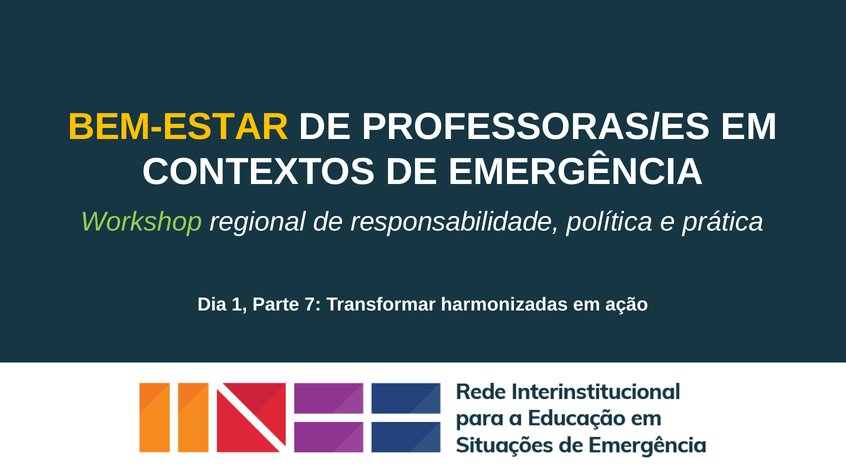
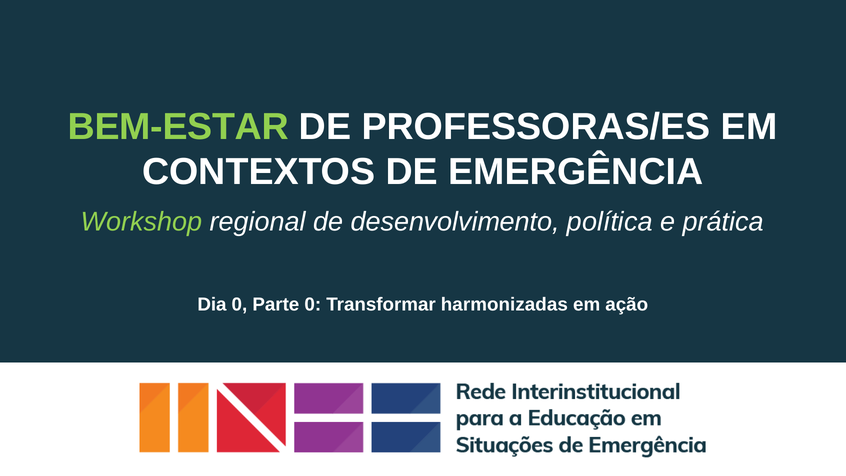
BEM-ESTAR colour: yellow -> light green (178, 127)
responsabilidade: responsabilidade -> desenvolvimento (455, 222)
Dia 1: 1 -> 0 (239, 305)
Parte 7: 7 -> 0 (313, 305)
